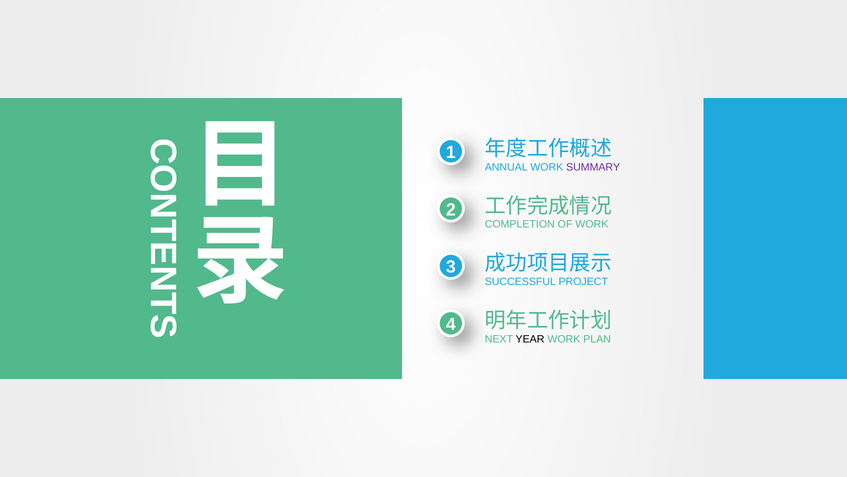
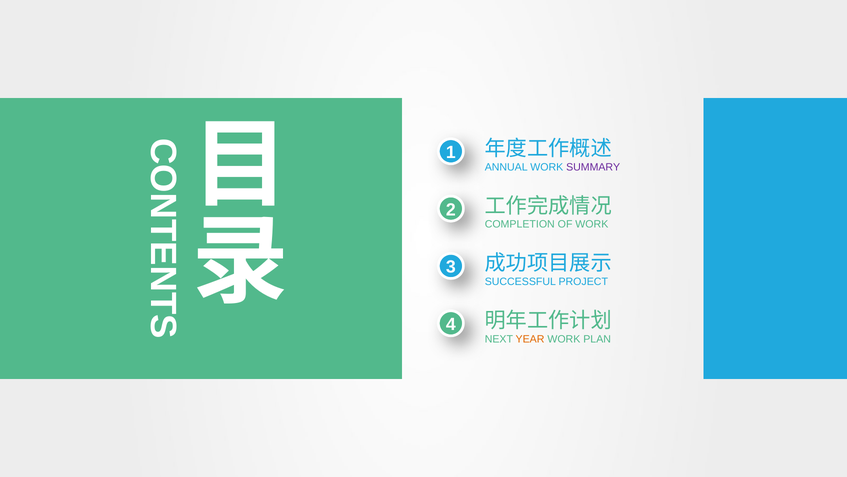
YEAR colour: black -> orange (530, 339)
